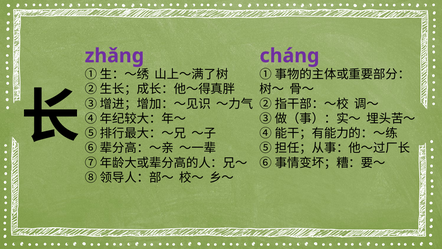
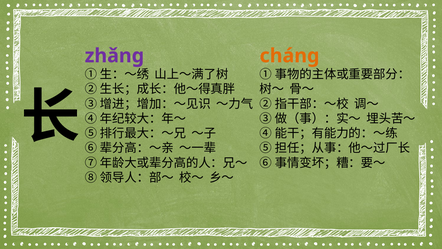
cháng colour: purple -> orange (290, 56)
